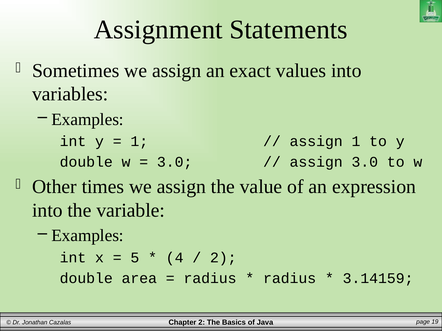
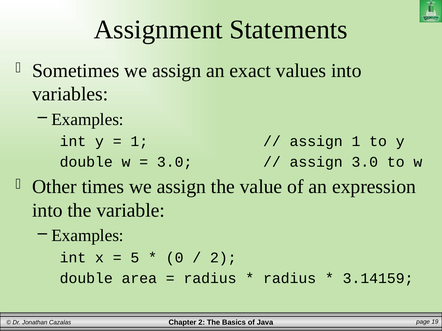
4: 4 -> 0 (175, 258)
